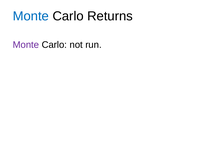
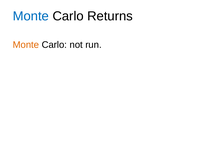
Monte colour: purple -> orange (26, 45)
